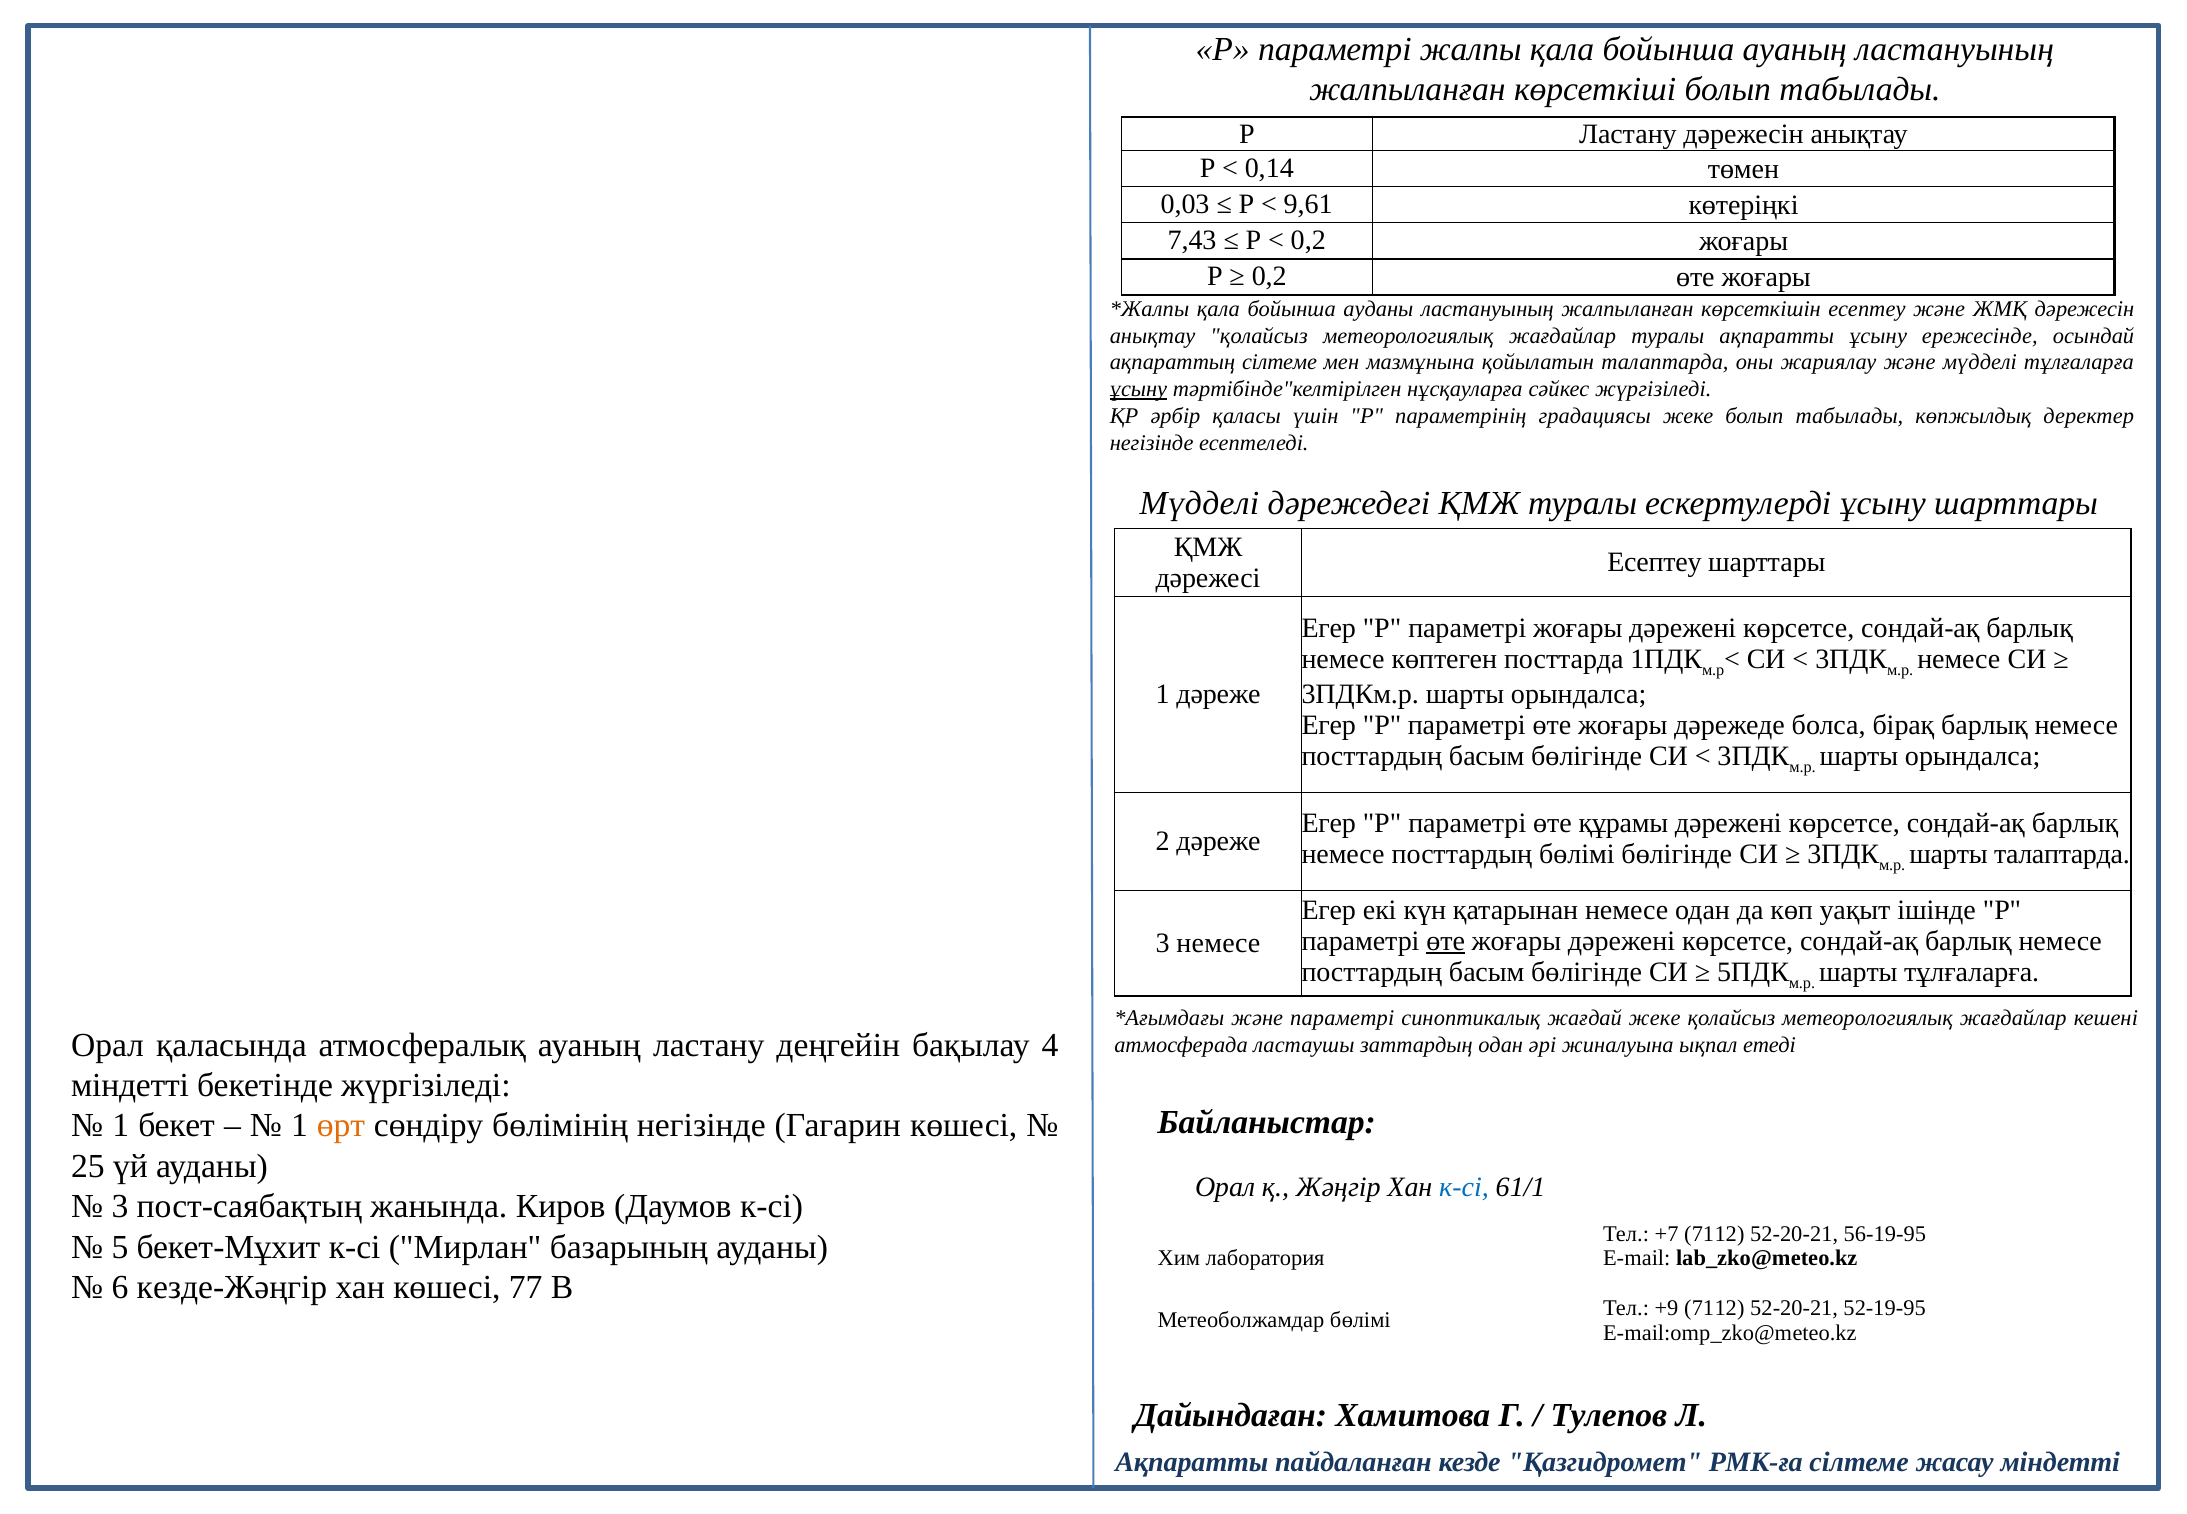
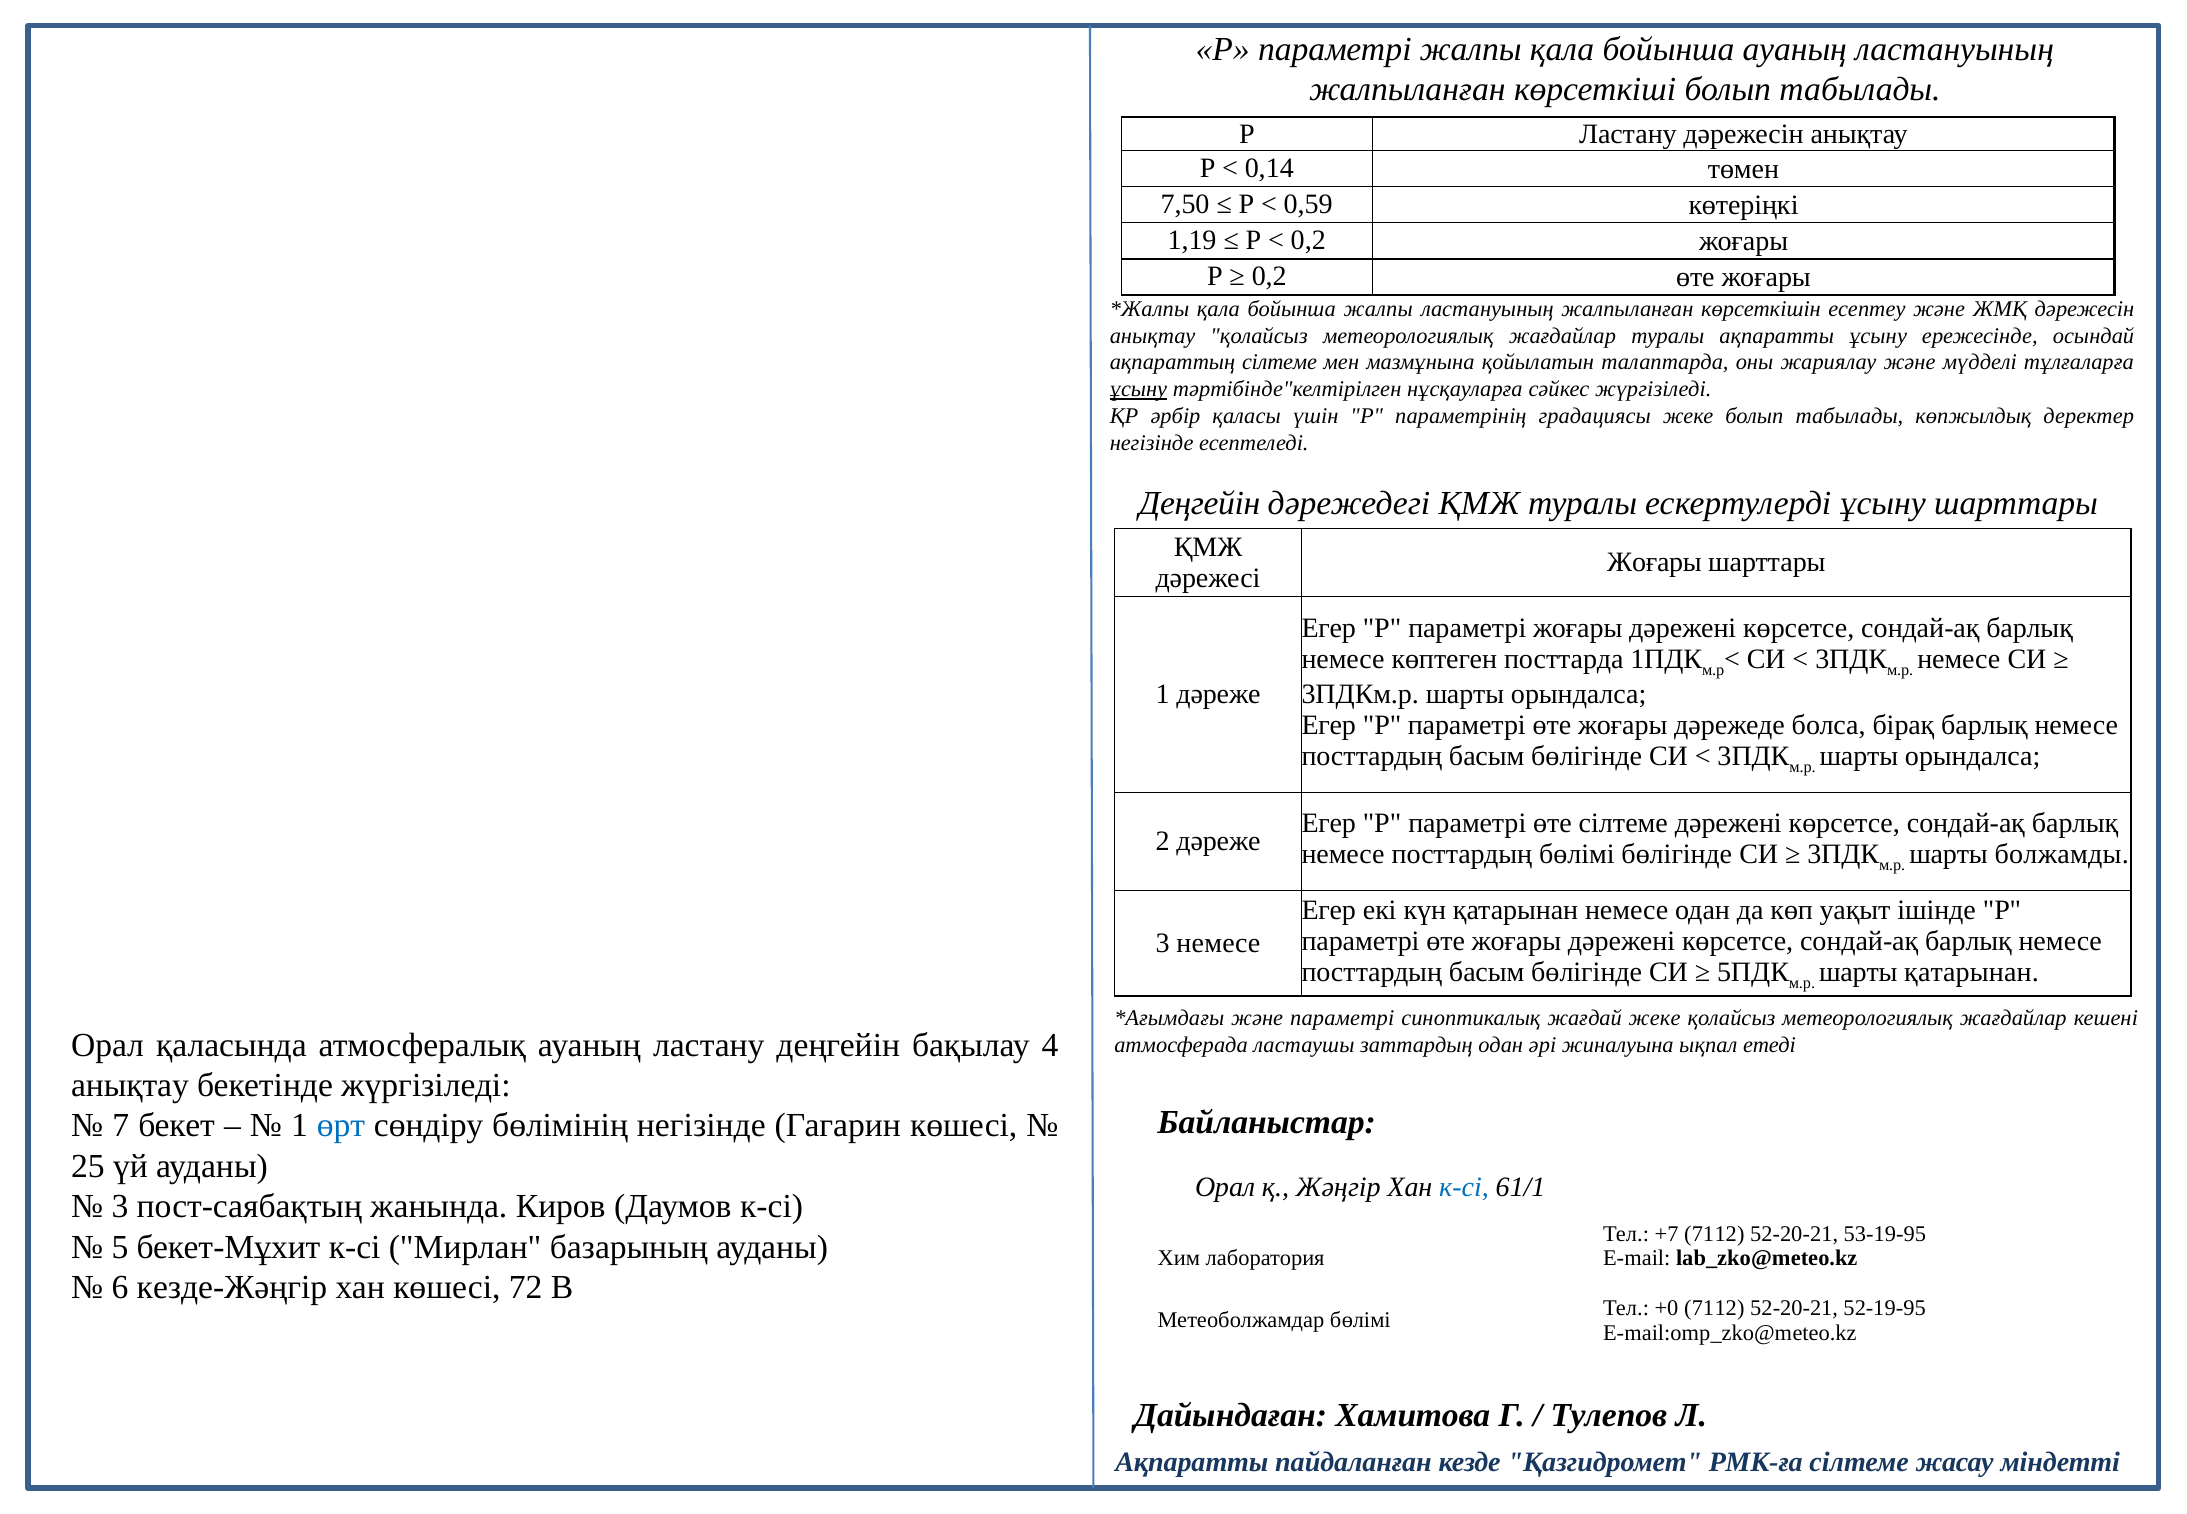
0,03: 0,03 -> 7,50 (1185, 205)
9,61: 9,61 -> 0,59 (1308, 205)
7,43: 7,43 -> 1,19 (1192, 241)
бойынша ауданы: ауданы -> жалпы (1378, 309)
Мүдделі: Мүдделі -> Деңгейін (1200, 504)
Есептеу: Есептеу -> Жоғары (1654, 563)
өте құрамы: құрамы -> сілтеме (1623, 824)
шарты талаптарда: талаптарда -> болжамды (2062, 855)
өте underline: present -> none (1446, 941)
шарты тұлғаларға: тұлғаларға -> қатарынан (1972, 972)
міндетті: міндетті -> анықтау (130, 1086)
1: 1 -> 7 (121, 1126)
өрт colour: orange -> blue (341, 1126)
56-19-95: 56-19-95 -> 53-19-95 (1885, 1234)
77: 77 -> 72 (526, 1287)
+9: +9 -> +0 (1666, 1308)
